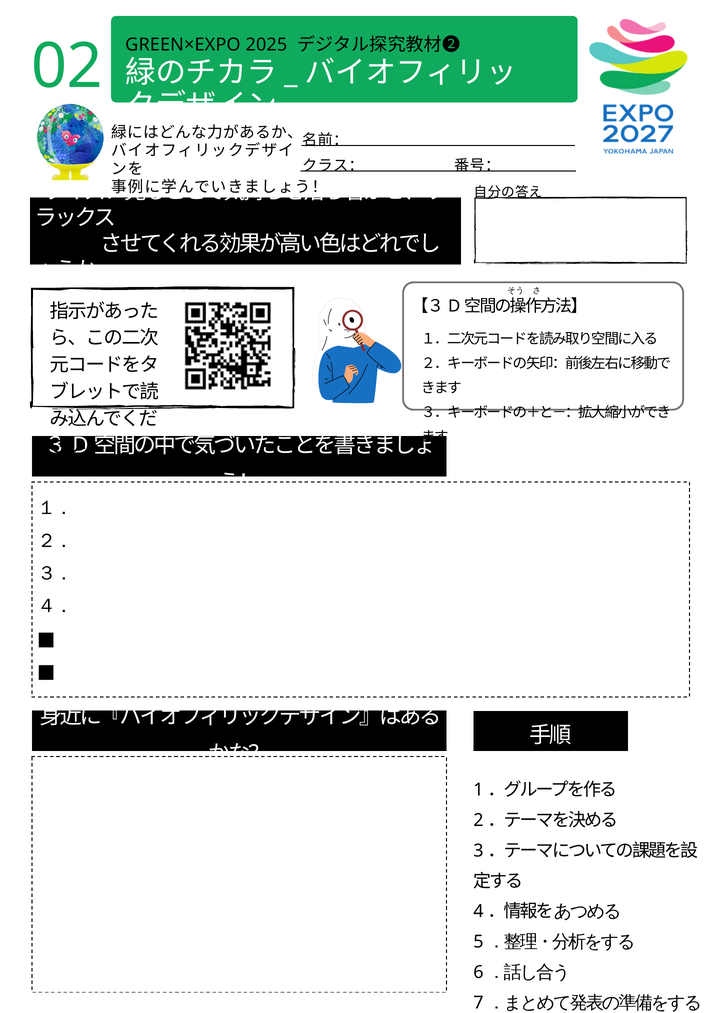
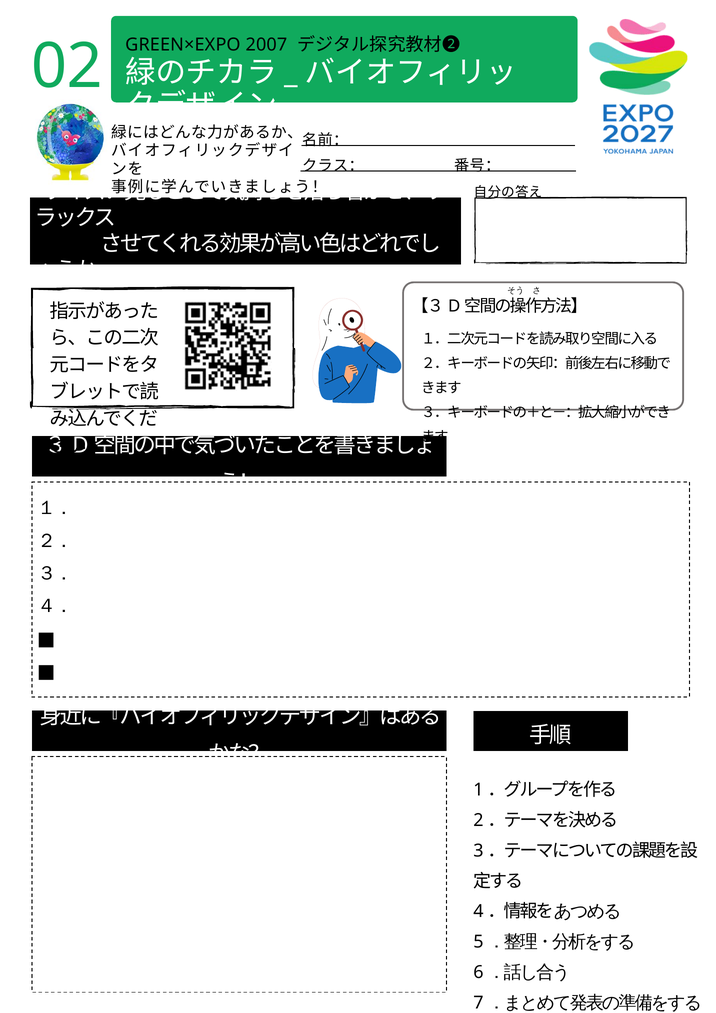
2025: 2025 -> 2007 (266, 45)
